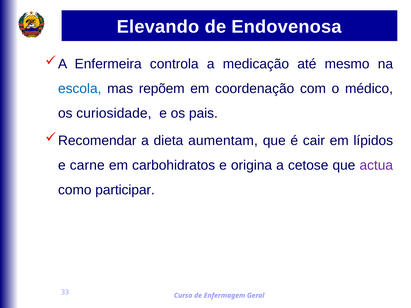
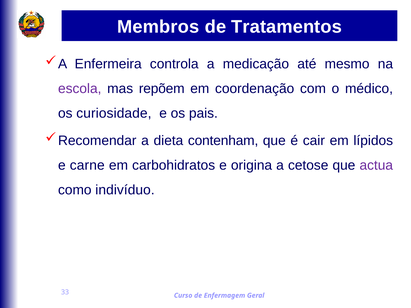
Elevando: Elevando -> Membros (158, 27)
Endovenosa: Endovenosa -> Tratamentos (287, 27)
escola colour: blue -> purple (80, 89)
aumentam: aumentam -> contenham (223, 141)
participar: participar -> indivíduo (125, 190)
